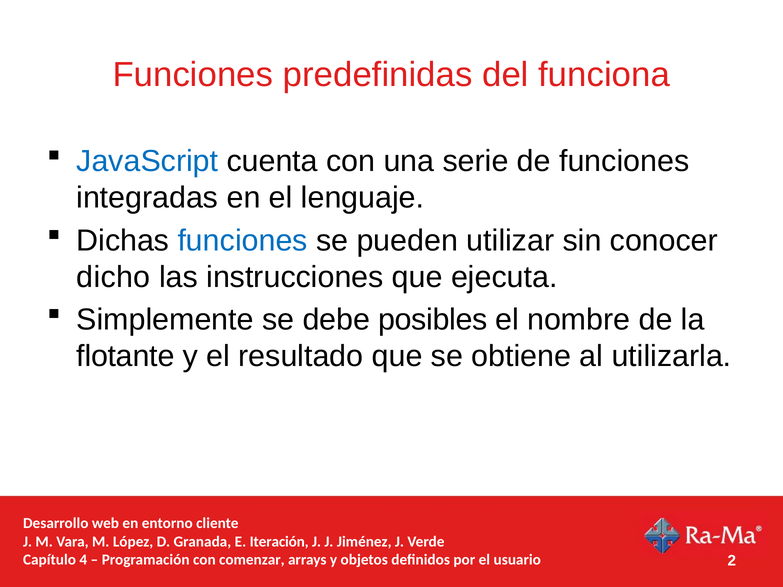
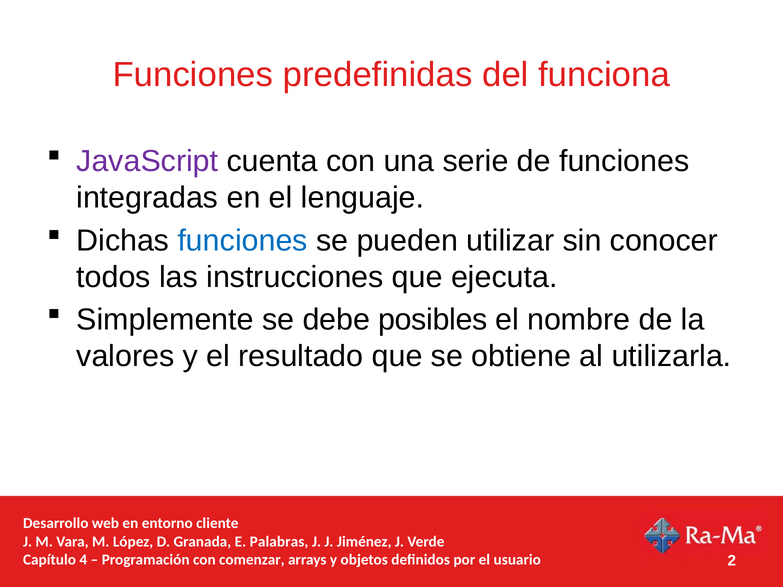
JavaScript colour: blue -> purple (147, 161)
dicho: dicho -> todos (114, 277)
flotante: flotante -> valores (125, 356)
Iteración: Iteración -> Palabras (279, 542)
